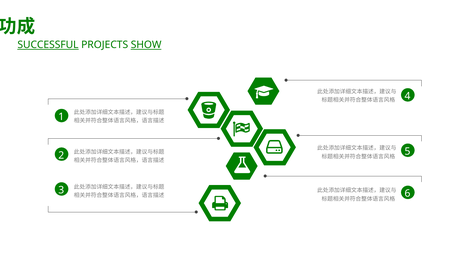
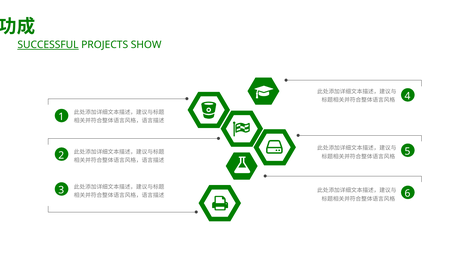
SHOW underline: present -> none (146, 45)
